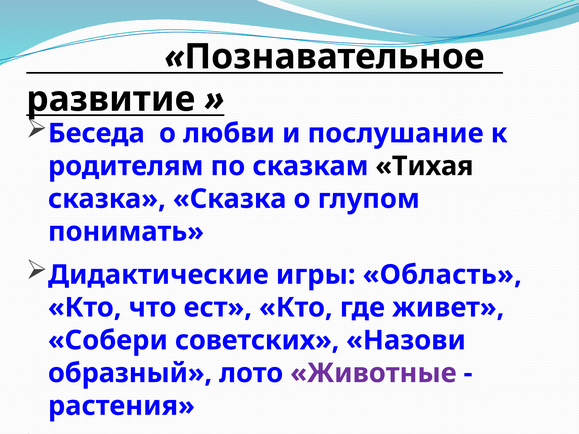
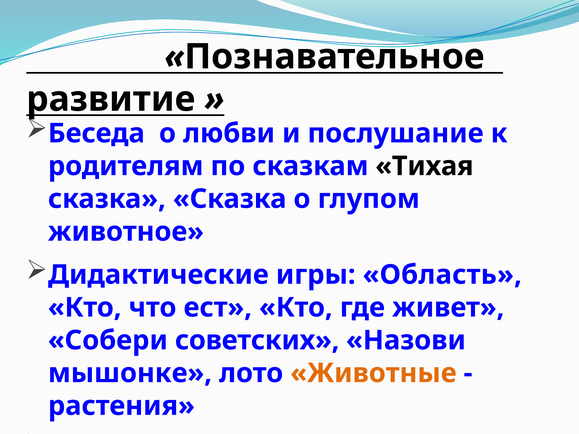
понимать: понимать -> животное (126, 232)
образный: образный -> мышонке (130, 373)
Животные colour: purple -> orange (373, 373)
